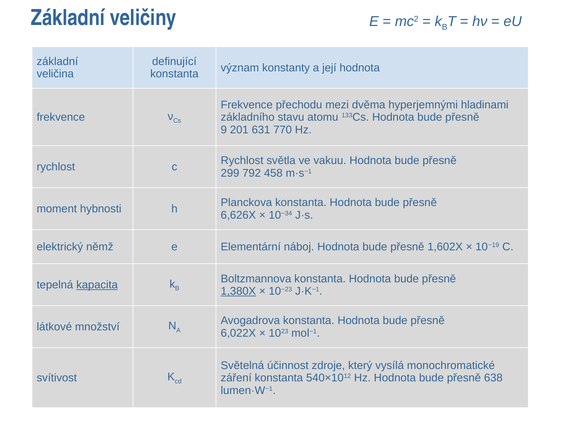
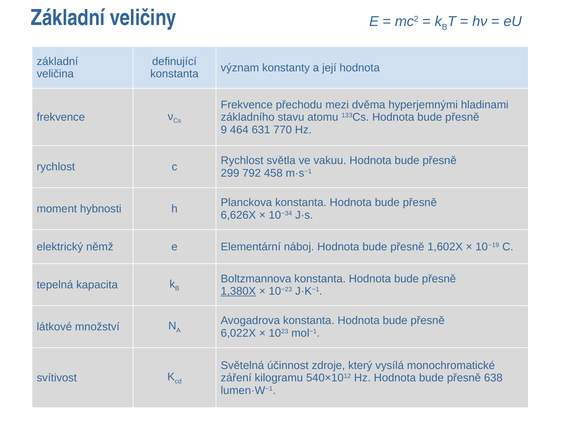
201: 201 -> 464 (239, 130)
kapacita underline: present -> none (97, 285)
záření konstanta: konstanta -> kilogramu (279, 378)
